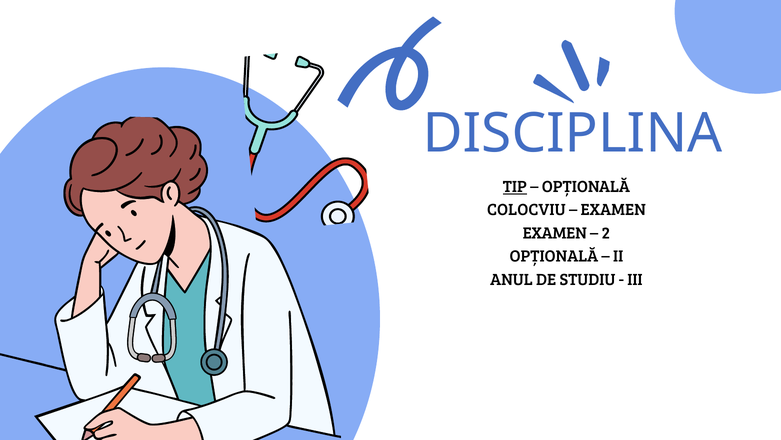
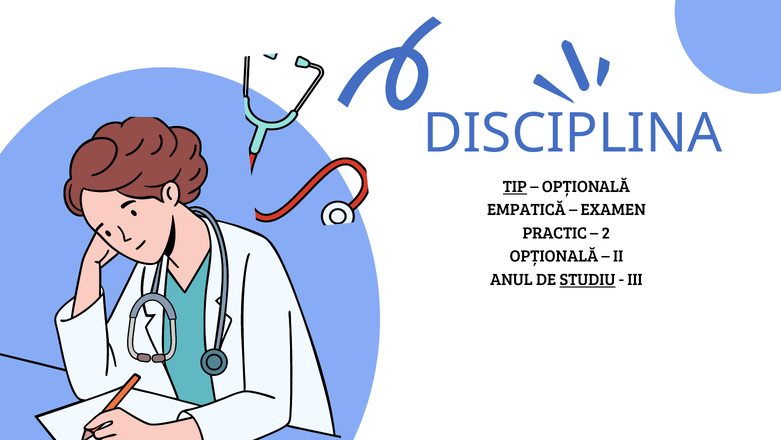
COLOCVIU: COLOCVIU -> EMPATICĂ (526, 210)
EXAMEN: EXAMEN -> PRACTIC (555, 233)
STUDIU underline: none -> present (587, 279)
